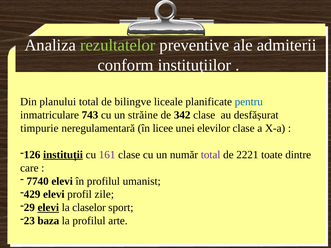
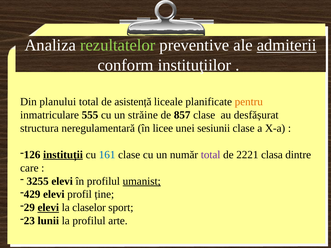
admiterii underline: none -> present (287, 45)
bilingve: bilingve -> asistență (133, 102)
pentru colour: blue -> orange (249, 102)
743: 743 -> 555 (90, 115)
342: 342 -> 857 (182, 115)
timpurie: timpurie -> structura (39, 128)
elevilor: elevilor -> sesiunii (214, 128)
161 colour: purple -> blue (107, 155)
toate: toate -> clasa (272, 155)
7740: 7740 -> 3255 (38, 181)
umanist underline: none -> present (142, 181)
zile: zile -> ține (104, 195)
baza: baza -> lunii (48, 221)
